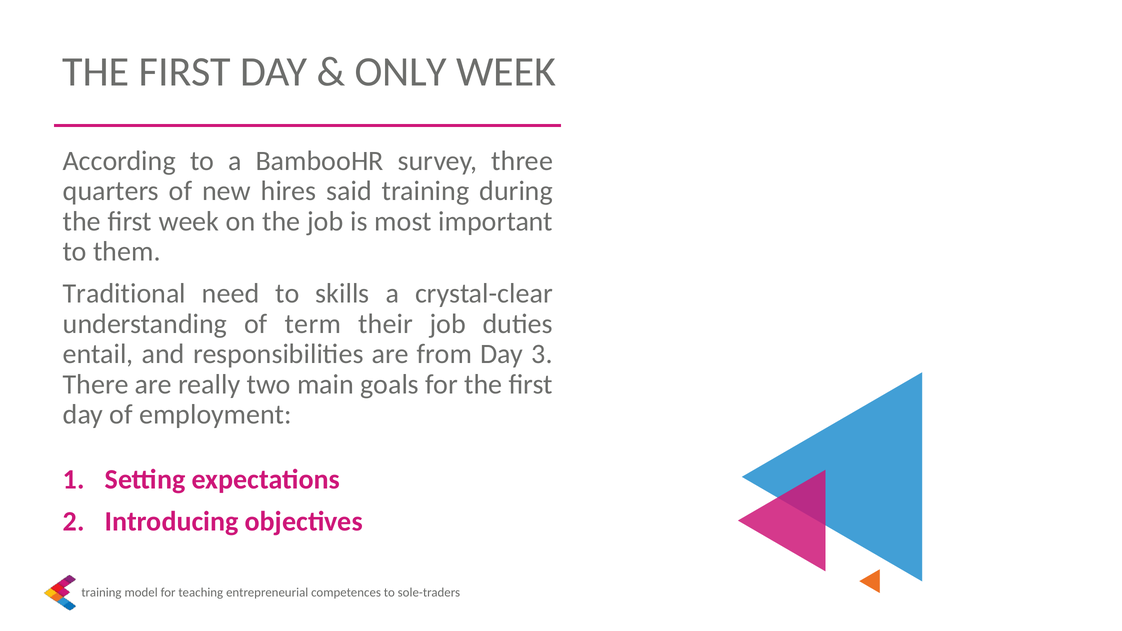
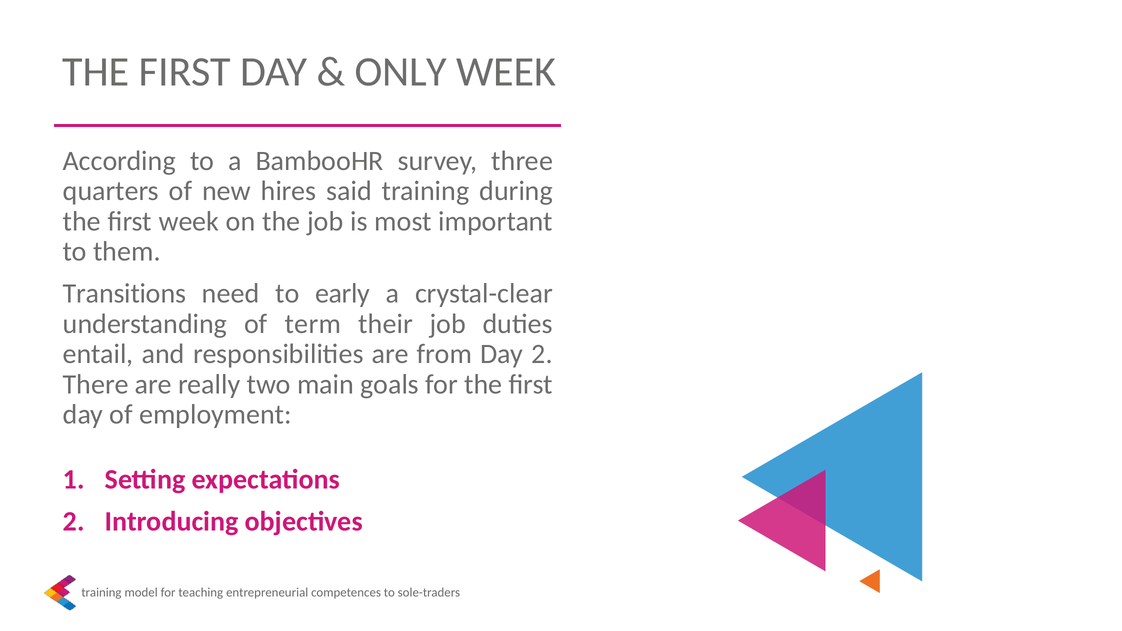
Traditional: Traditional -> Transitions (124, 294)
skills: skills -> early (343, 294)
Day 3: 3 -> 2 (542, 354)
